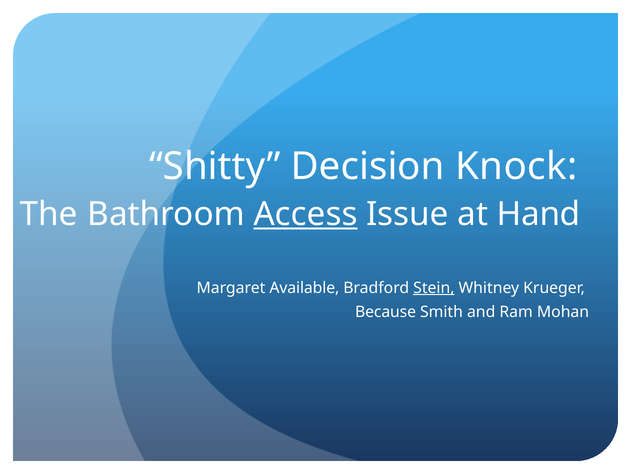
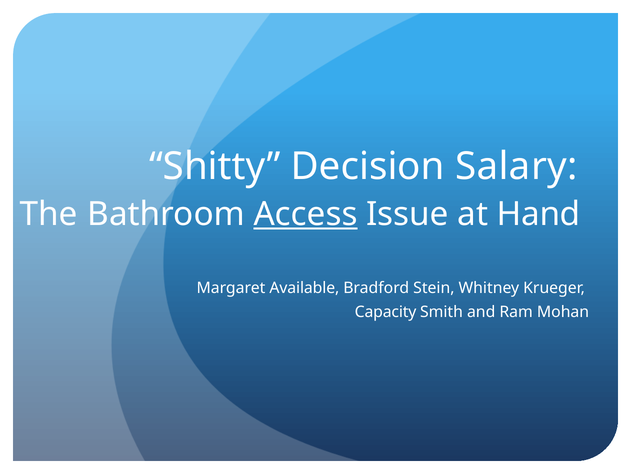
Knock: Knock -> Salary (516, 166)
Stein underline: present -> none (434, 287)
Because: Because -> Capacity (386, 312)
